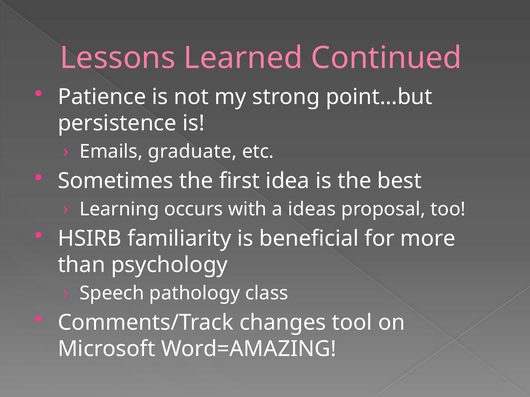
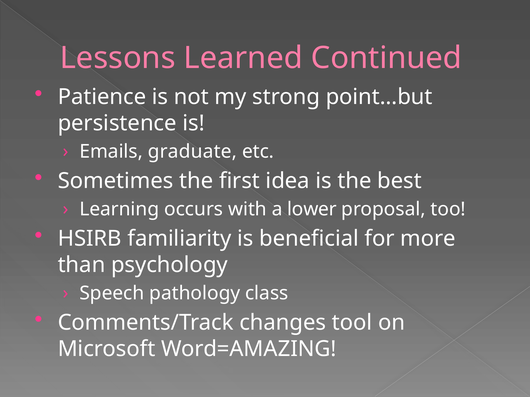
ideas: ideas -> lower (312, 209)
